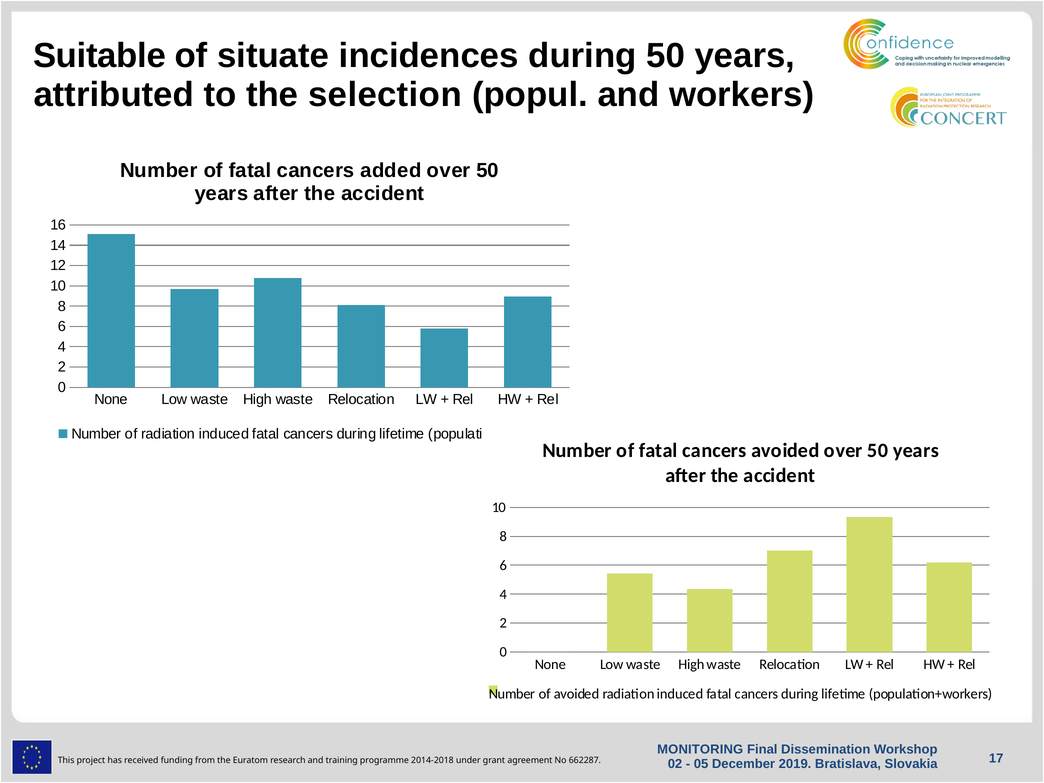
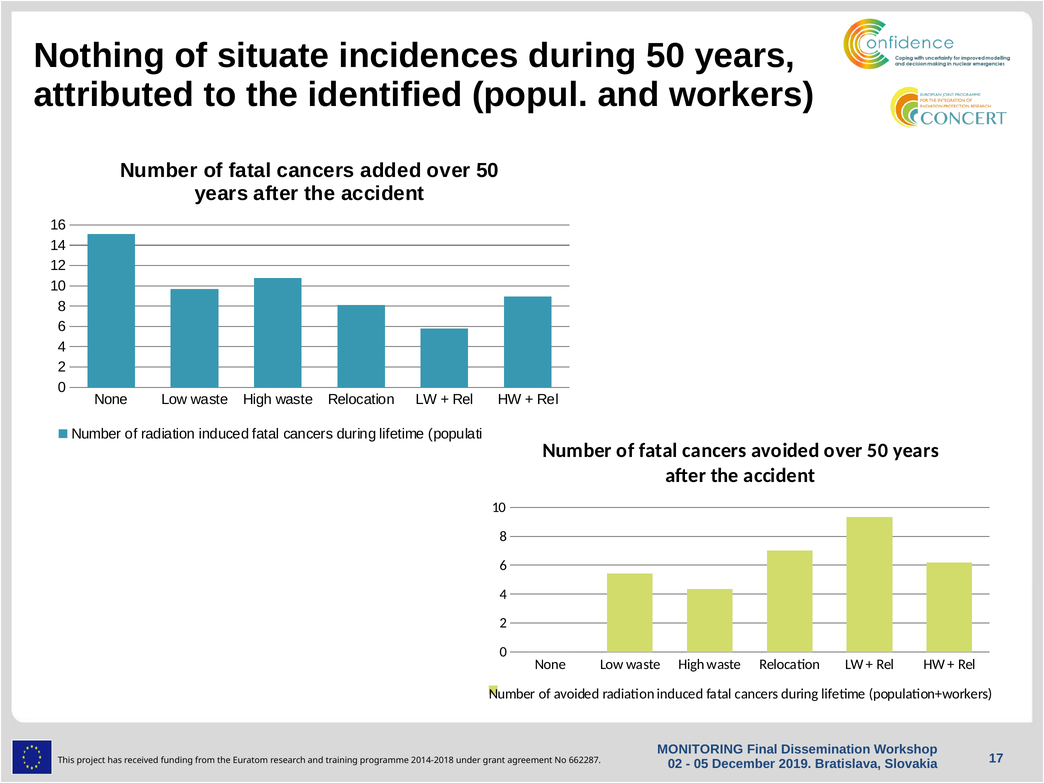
Suitable: Suitable -> Nothing (99, 56)
selection: selection -> identified (385, 95)
